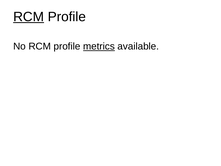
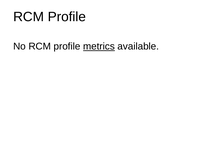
RCM underline: present -> none (29, 17)
